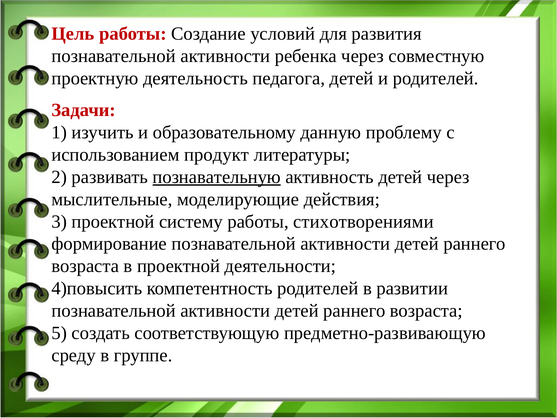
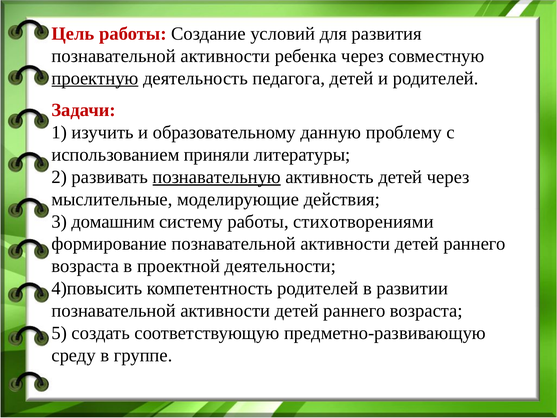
проектную underline: none -> present (95, 78)
продукт: продукт -> приняли (217, 155)
3 проектной: проектной -> домашним (113, 221)
